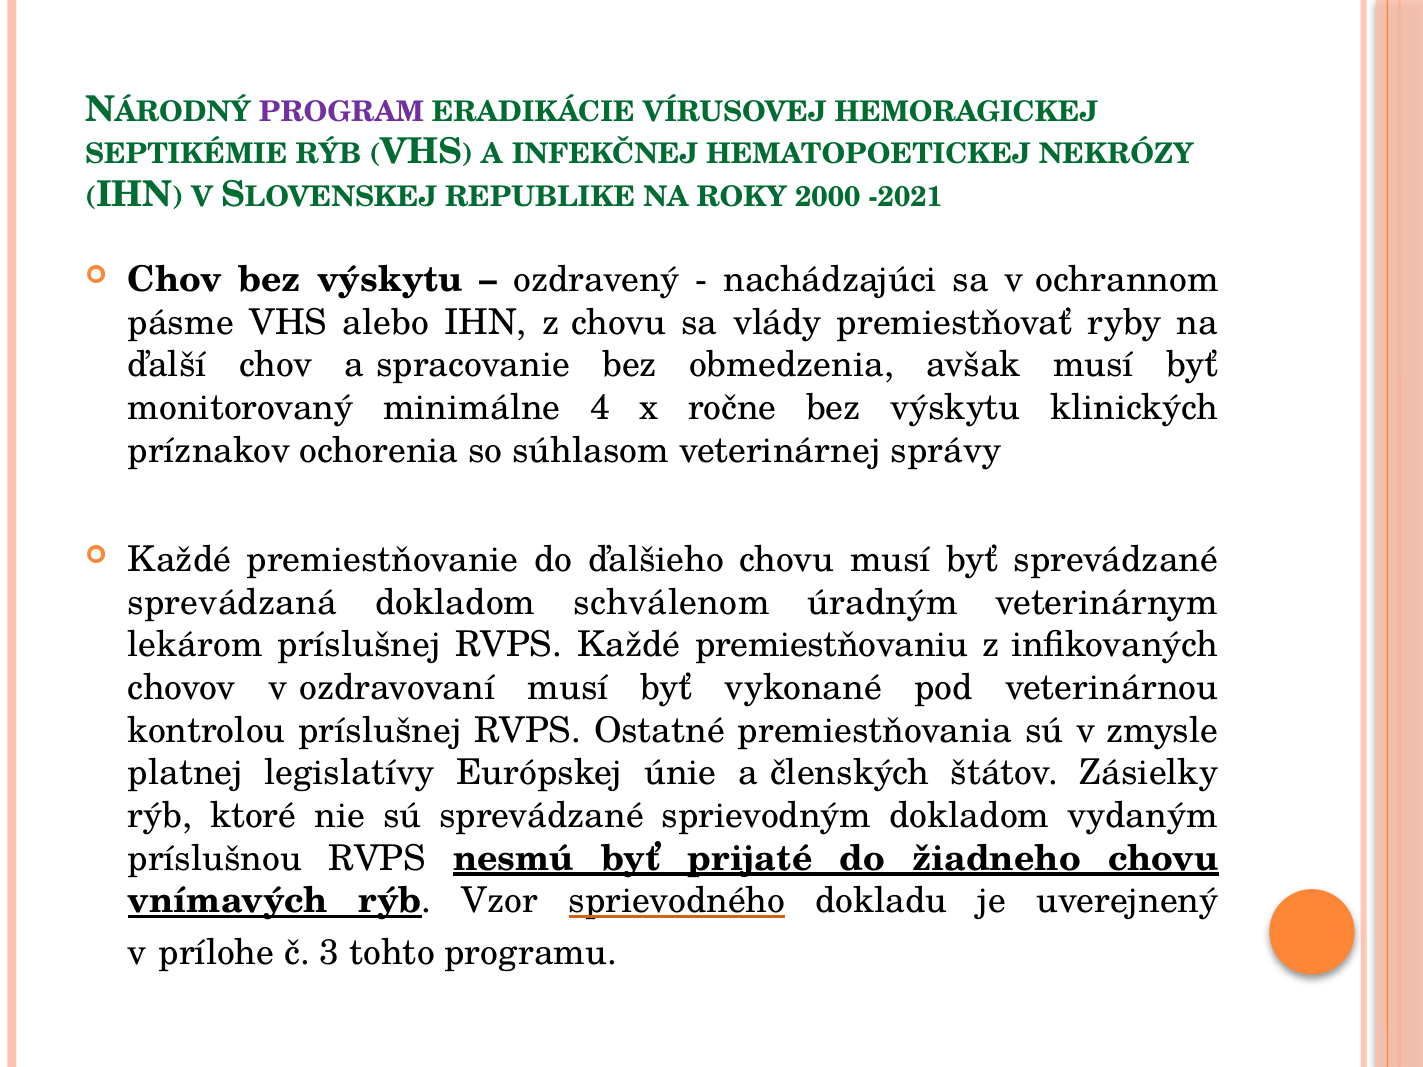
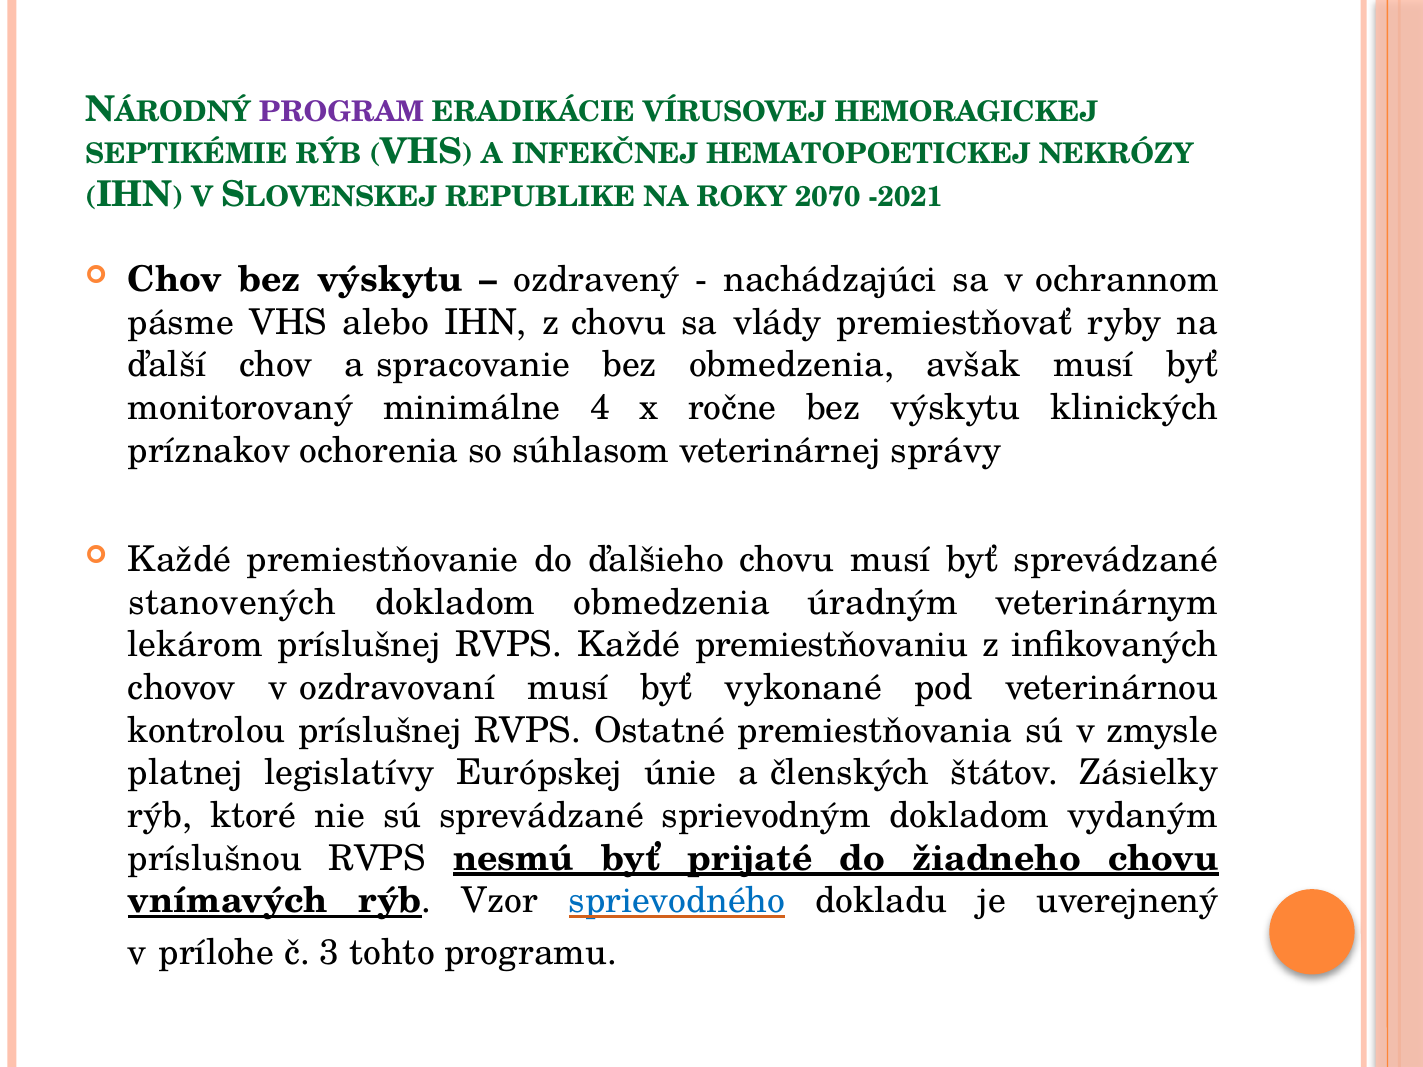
2000: 2000 -> 2070 (828, 197)
sprevádzaná: sprevádzaná -> stanovených (232, 602)
dokladom schválenom: schválenom -> obmedzenia (672, 602)
sprievodného colour: black -> blue (677, 901)
